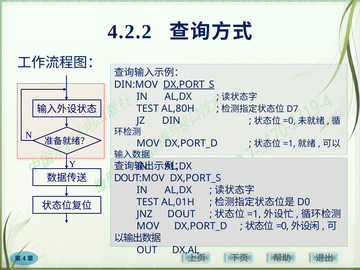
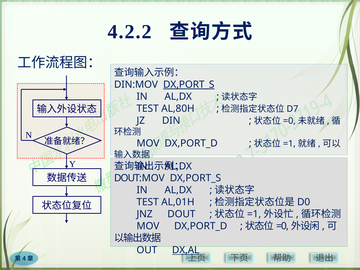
DX,AL underline: none -> present (186, 250)
